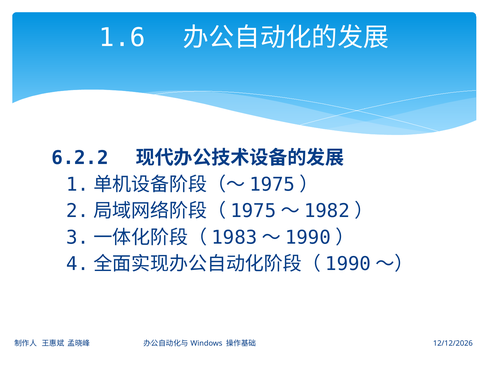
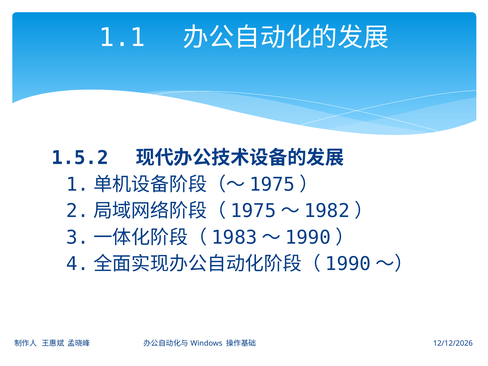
1.6: 1.6 -> 1.1 (122, 38)
6.2.2: 6.2.2 -> 1.5.2 (80, 158)
